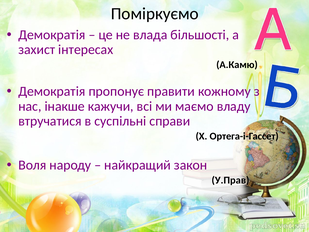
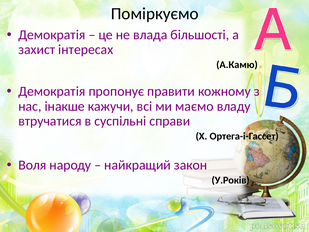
У.Прав: У.Прав -> У.Років (231, 180)
